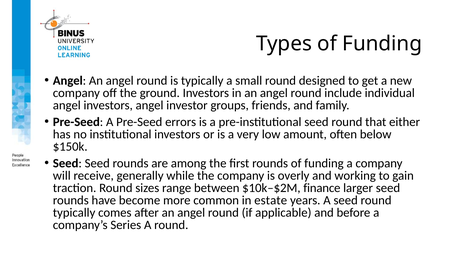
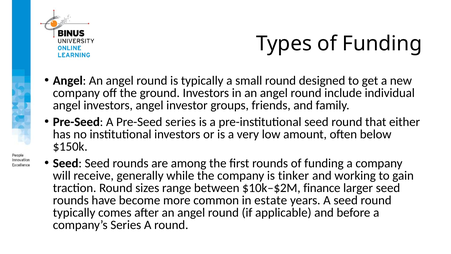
Pre-Seed errors: errors -> series (181, 122)
overly: overly -> tinker (294, 175)
